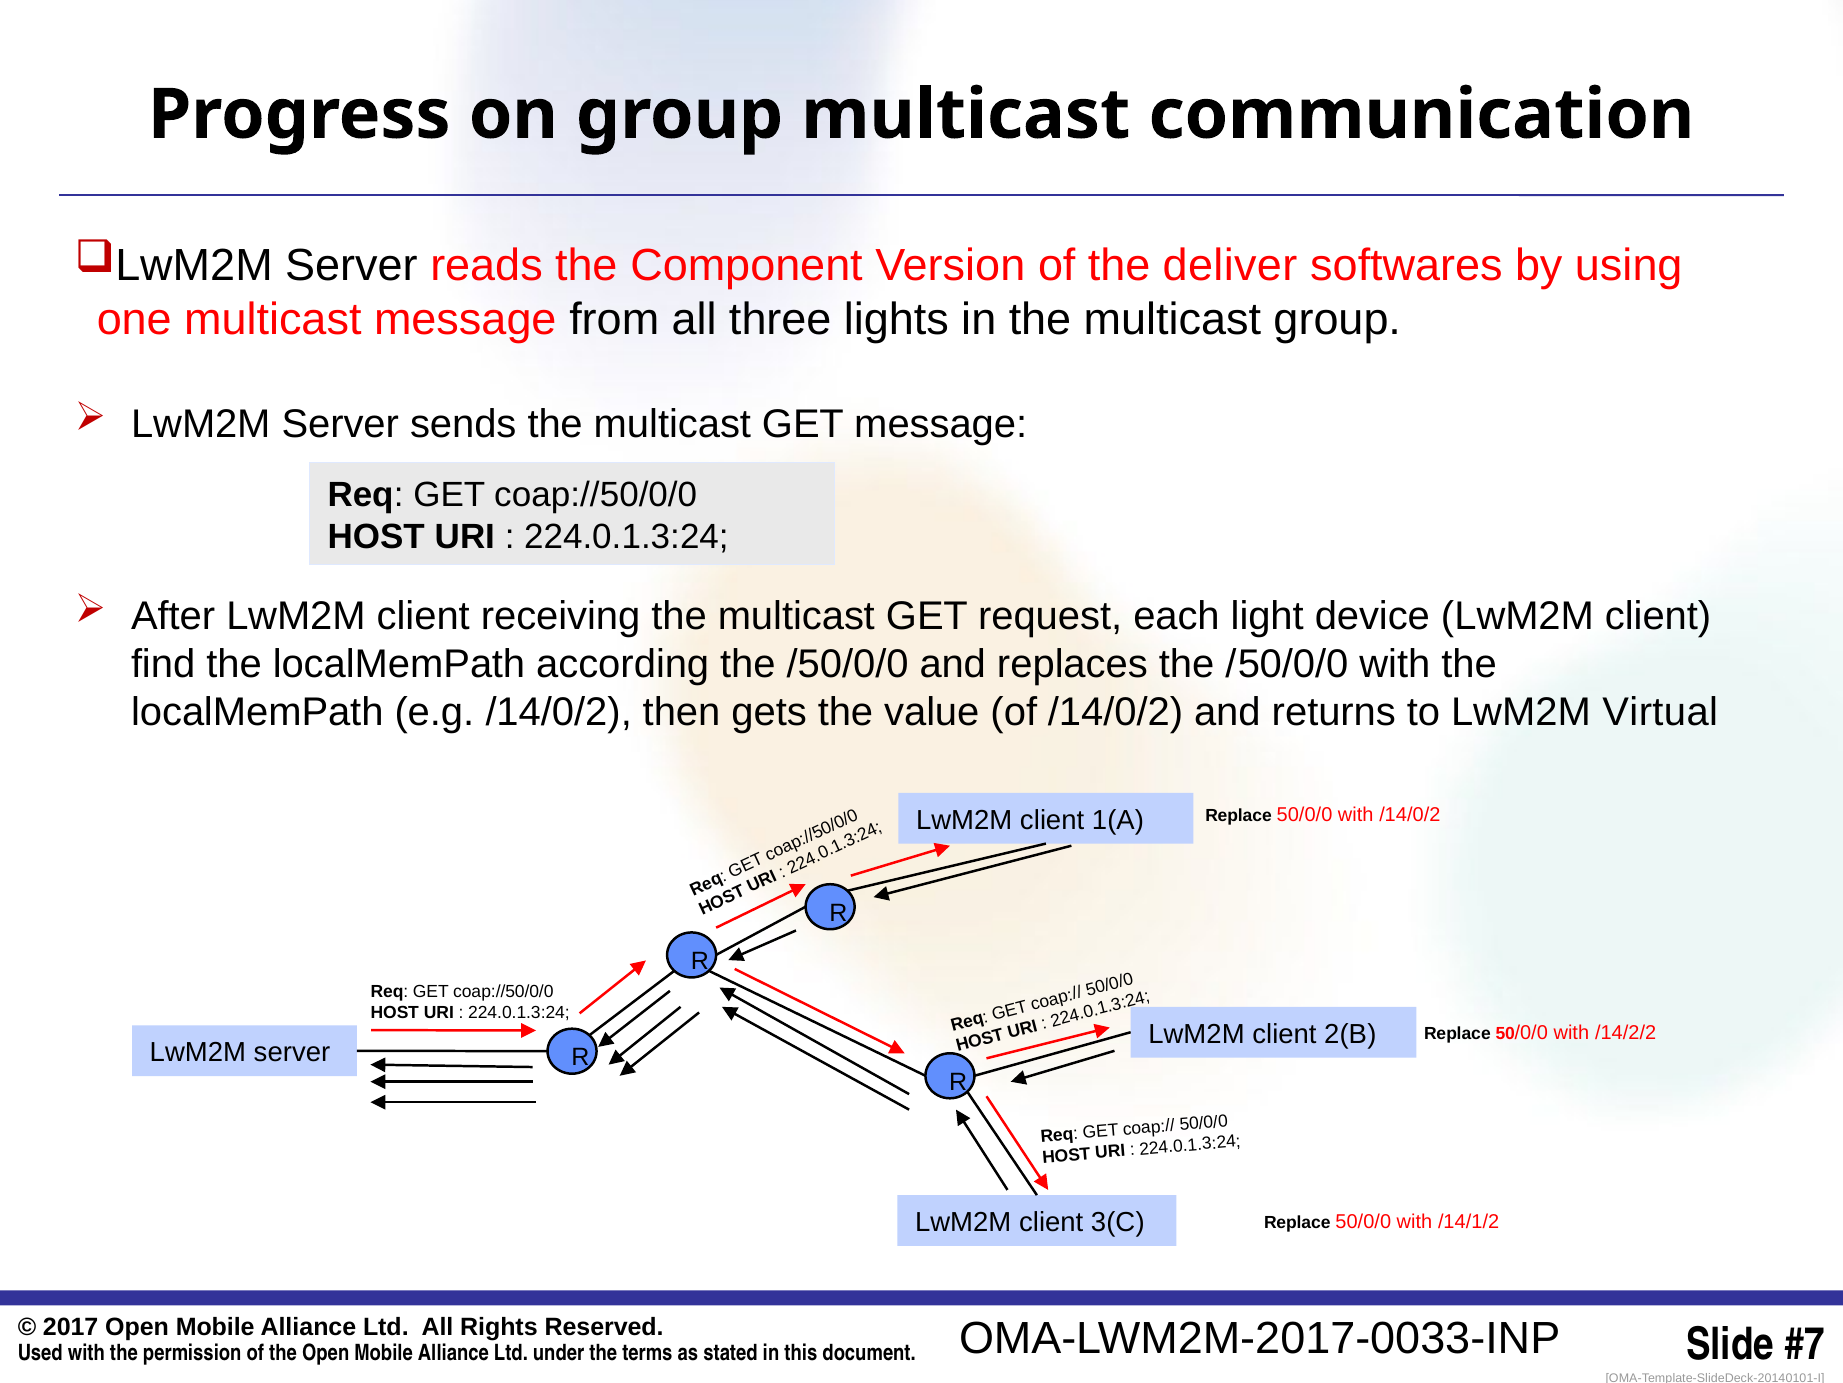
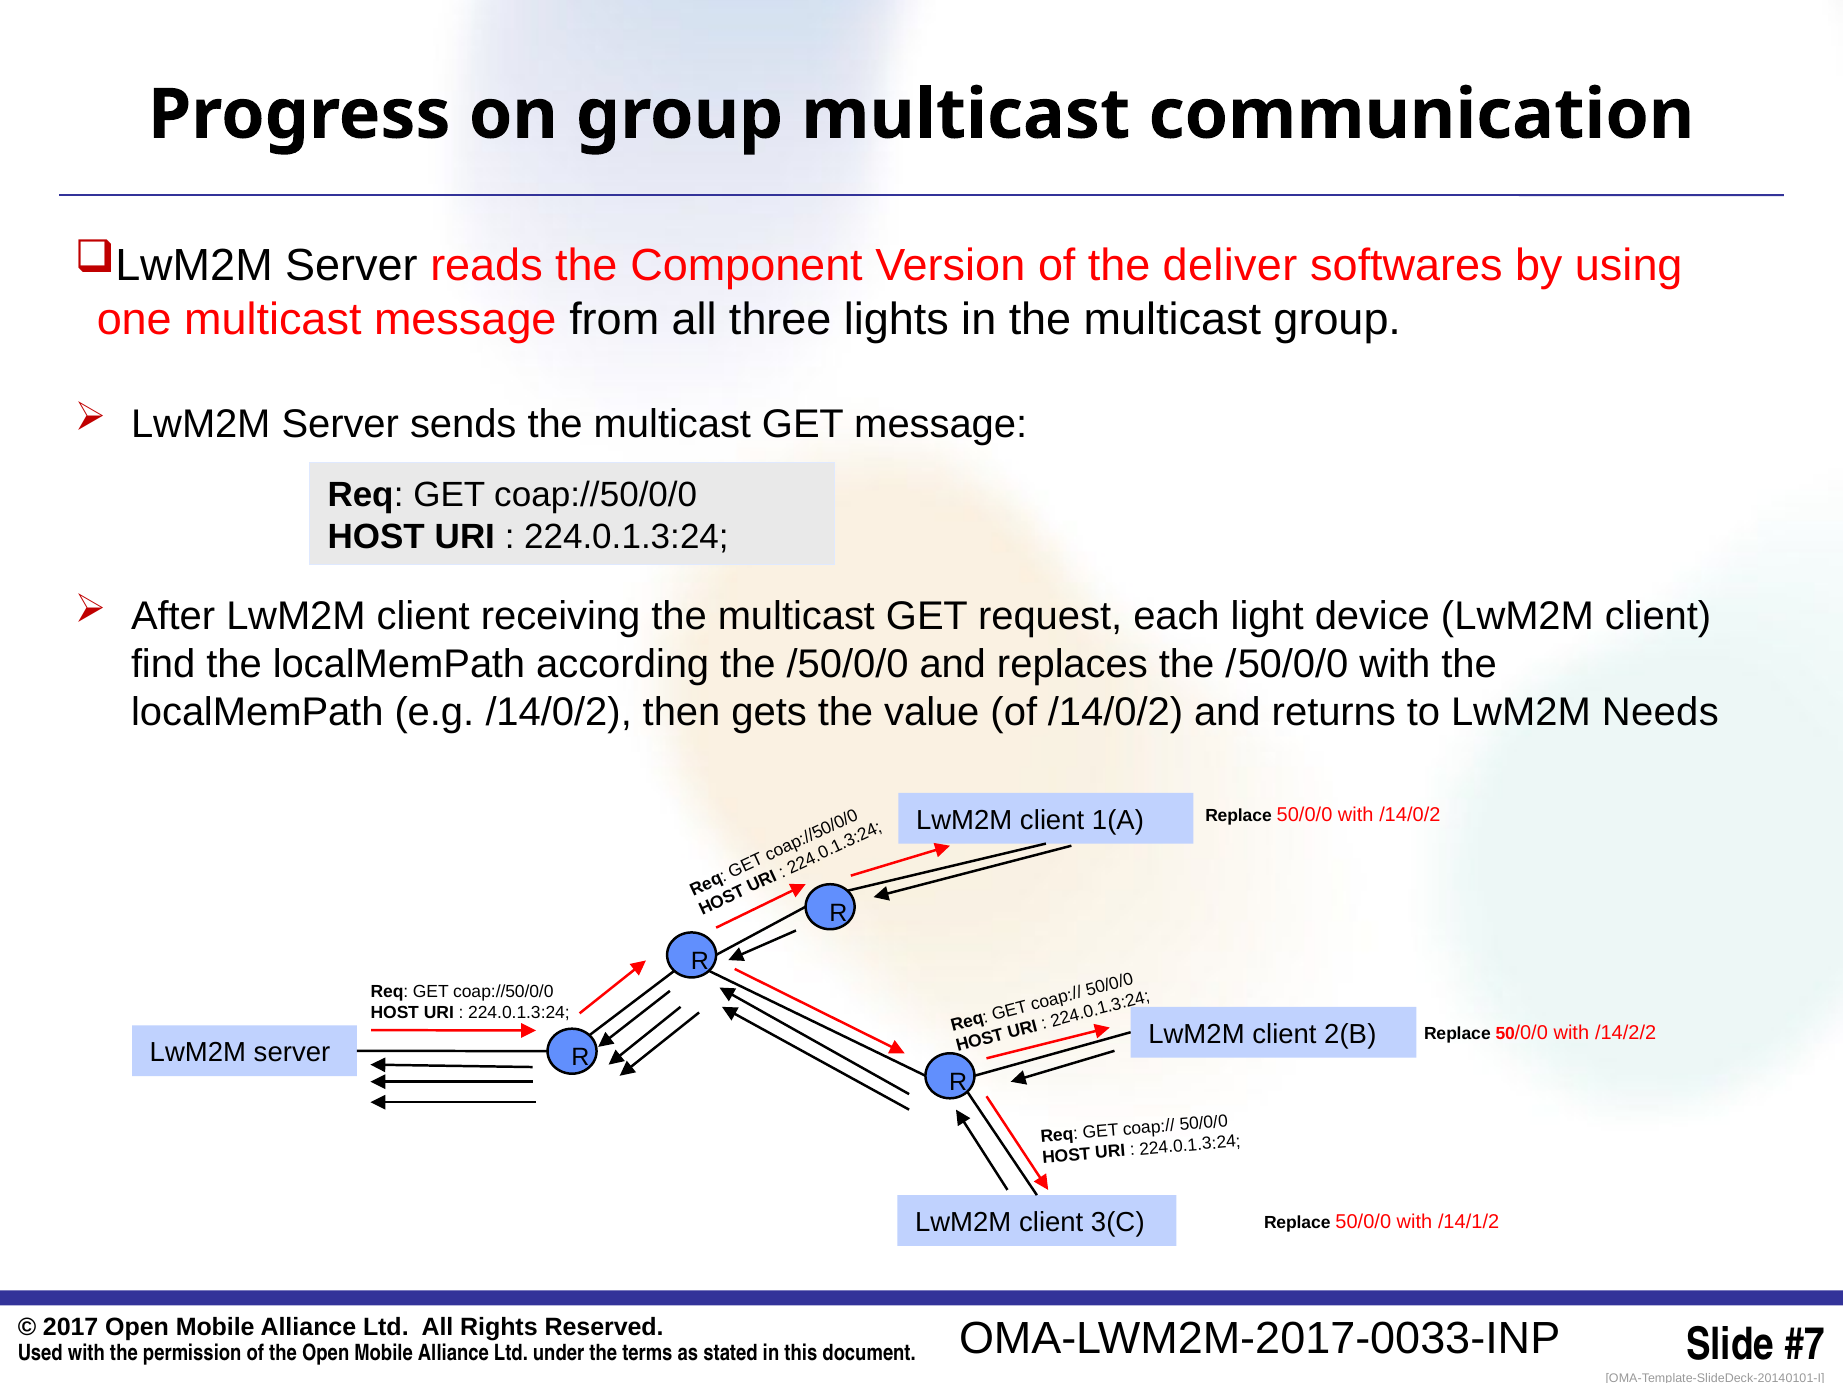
Virtual: Virtual -> Needs (1660, 712)
